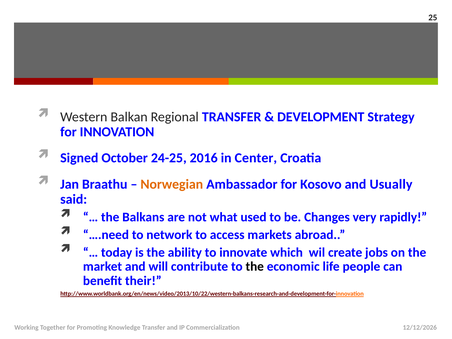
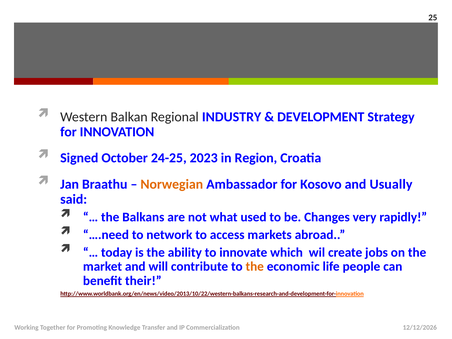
Regional TRANSFER: TRANSFER -> INDUSTRY (232, 117)
2016: 2016 -> 2023 (204, 158)
Center: Center -> Region (256, 158)
the colour: black -> orange (255, 267)
